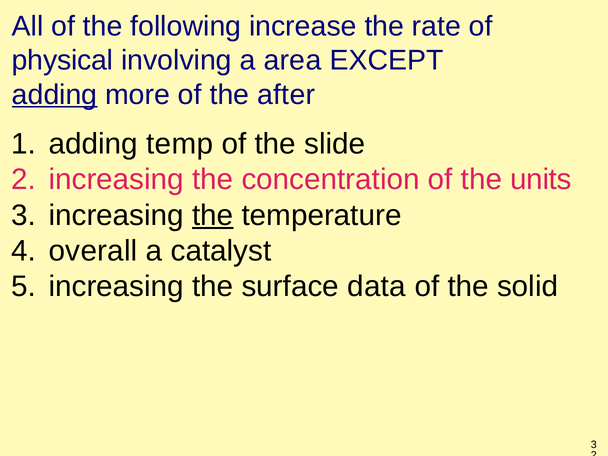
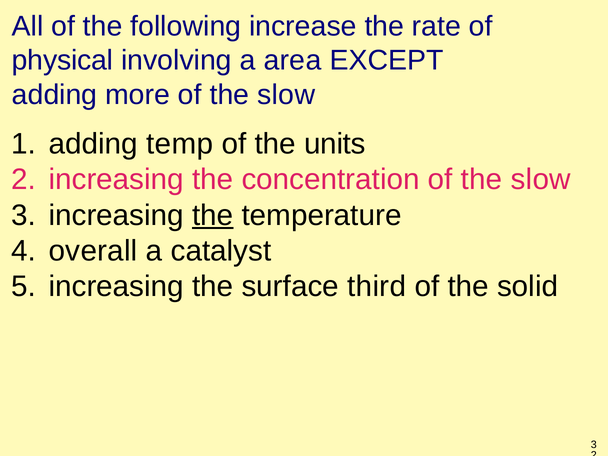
adding underline: present -> none (55, 95)
more of the after: after -> slow (286, 95)
slide: slide -> units (335, 144)
concentration of the units: units -> slow (541, 180)
data: data -> third (377, 287)
